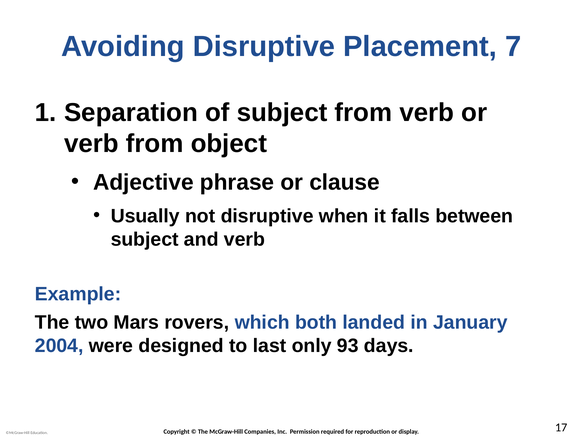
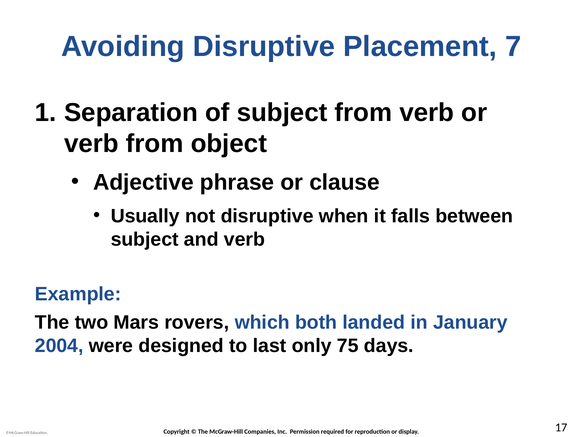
93: 93 -> 75 (348, 346)
